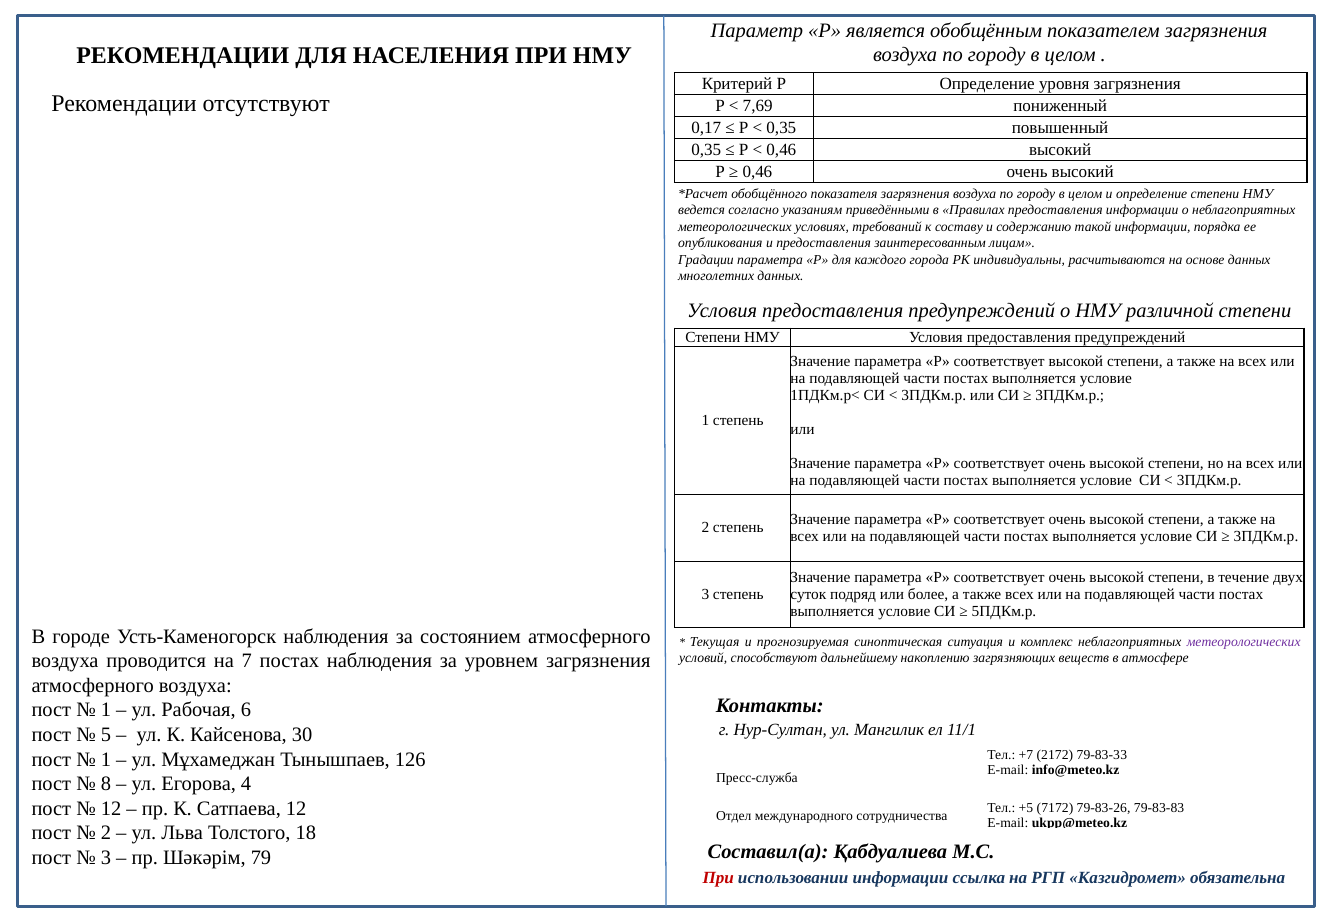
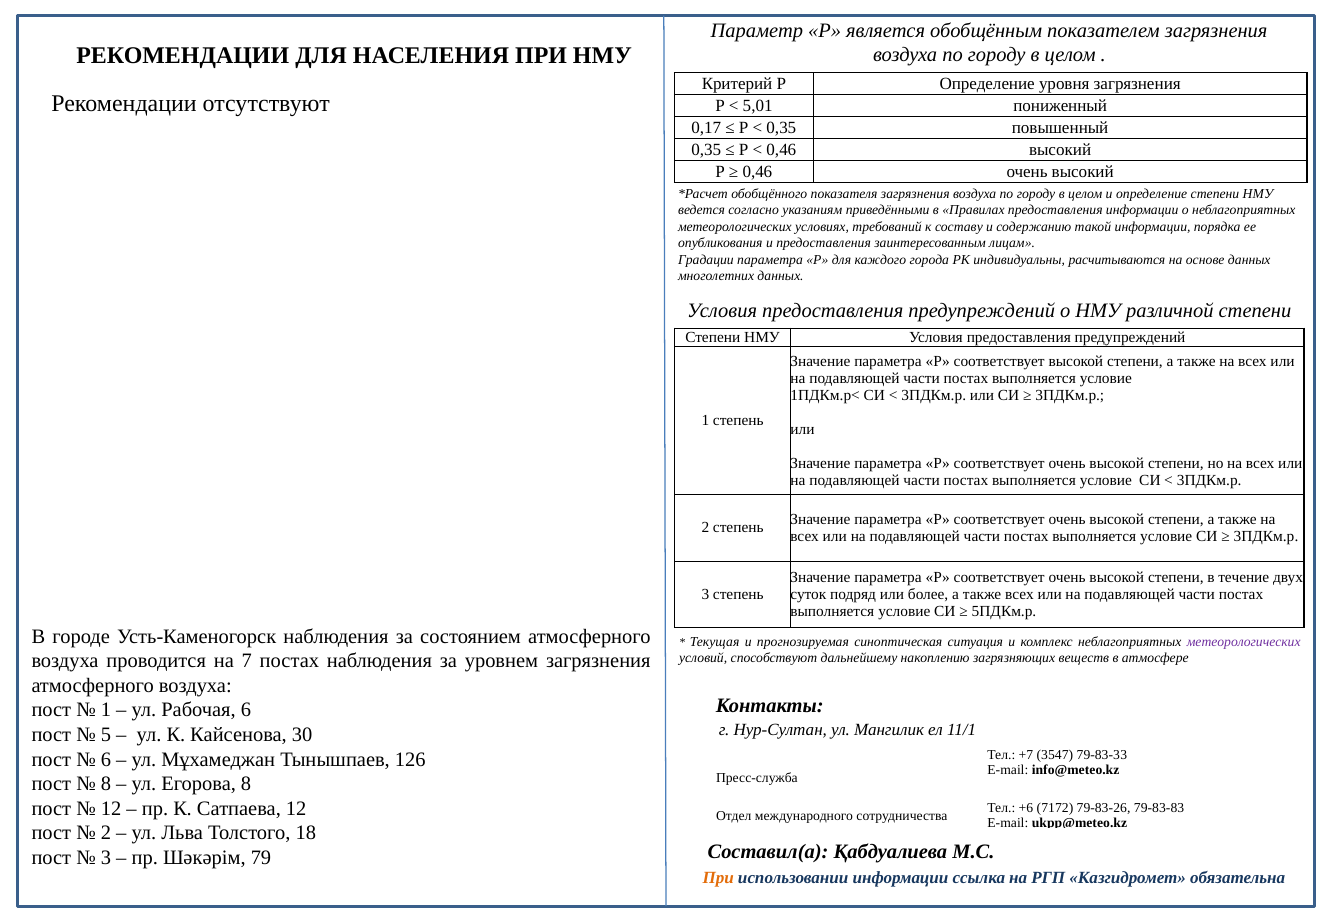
7,69: 7,69 -> 5,01 (758, 106)
2172: 2172 -> 3547 (1055, 755)
1: 1 -> 6 (106, 759)
Егорова 4: 4 -> 8 (246, 784)
+5: +5 -> +6 (1026, 808)
При colour: red -> orange (718, 878)
